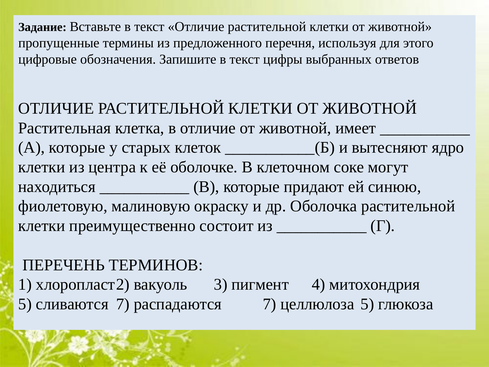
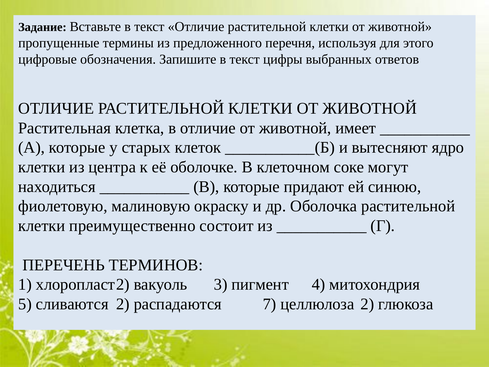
сливаются 7: 7 -> 2 (123, 304)
целлюлоза 5: 5 -> 2 (367, 304)
